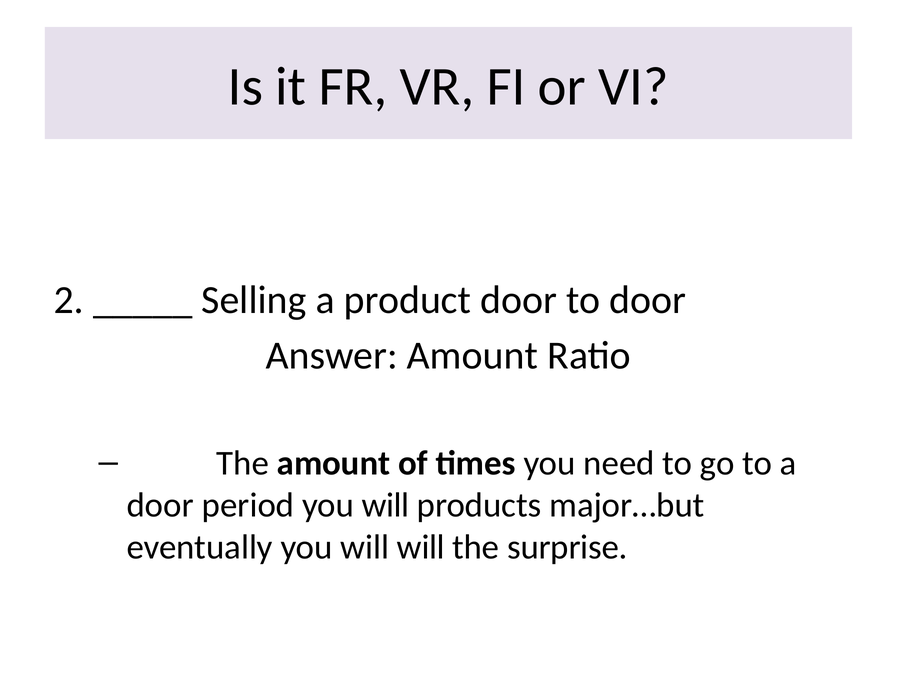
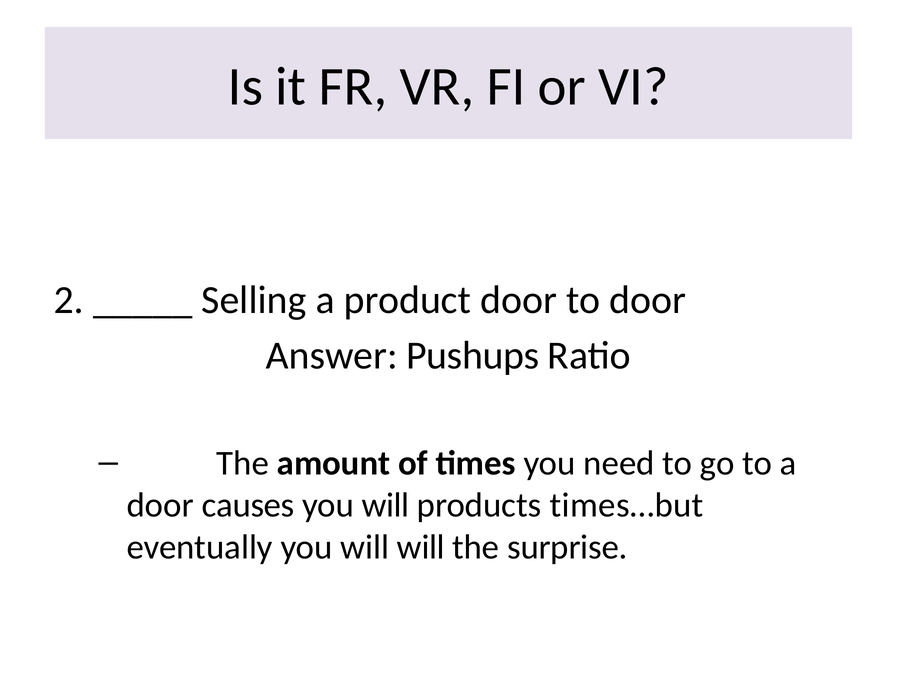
Answer Amount: Amount -> Pushups (473, 356)
period: period -> causes (248, 505)
major…but: major…but -> times…but (627, 505)
